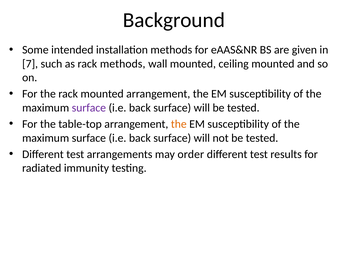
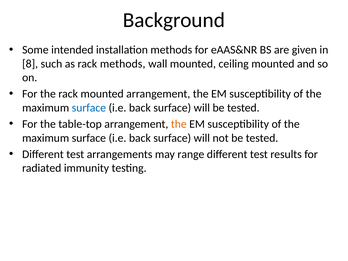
7: 7 -> 8 (30, 64)
surface colour: purple -> blue (89, 108)
order: order -> range (191, 154)
